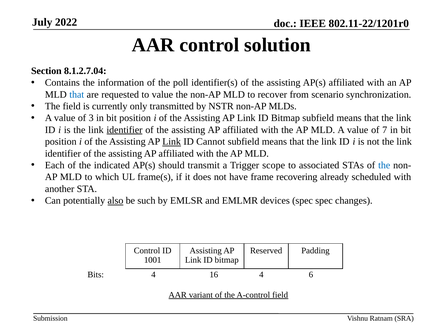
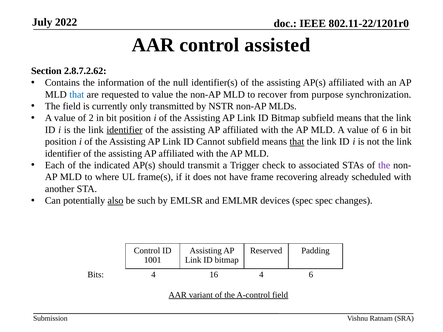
solution: solution -> assisted (277, 45)
8.1.2.7.04: 8.1.2.7.04 -> 2.8.7.2.62 (85, 71)
poll: poll -> null (181, 83)
scenario: scenario -> purpose (327, 95)
3: 3 -> 2 (91, 118)
of 7: 7 -> 6 (385, 130)
Link underline: present -> none (172, 142)
that underline: none -> present (297, 142)
scope: scope -> check (274, 165)
the colour: blue -> purple (384, 165)
which: which -> where (107, 177)
